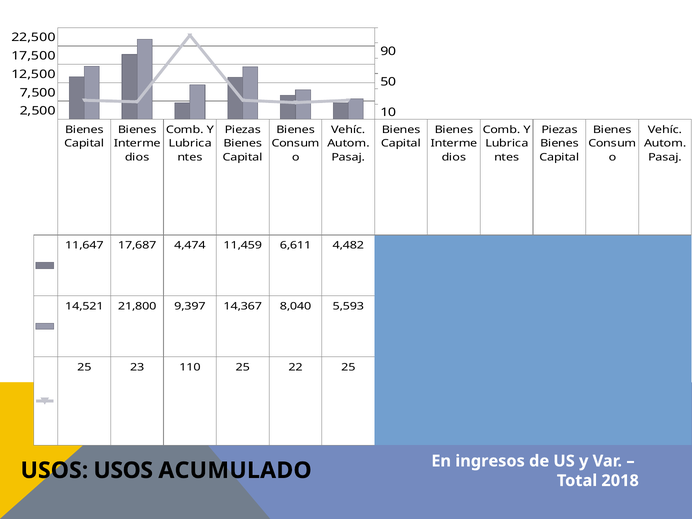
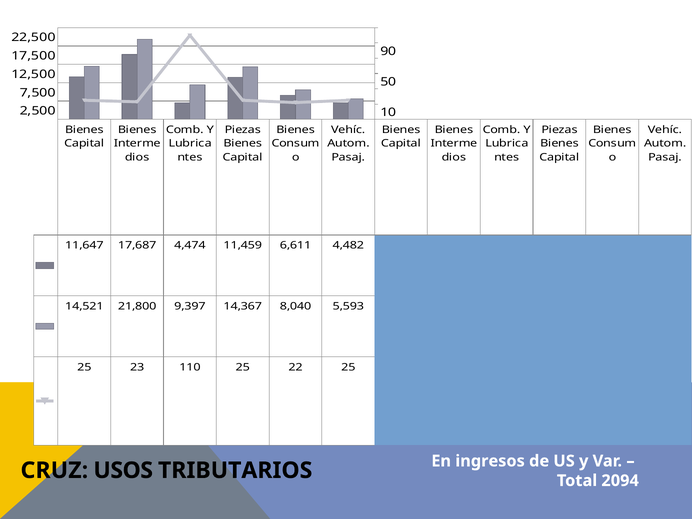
USOS: USOS -> CRUZ (54, 470)
ACUMULADO: ACUMULADO -> TRIBUTARIOS (235, 470)
2018: 2018 -> 2094 (620, 481)
